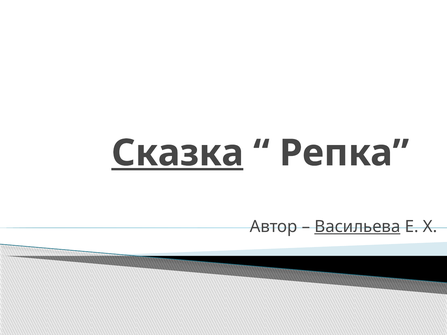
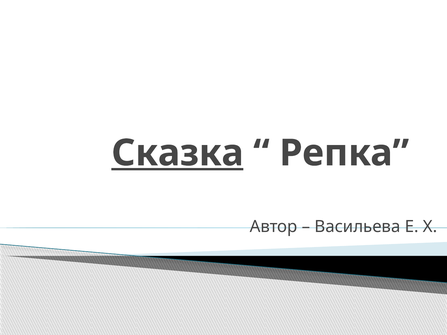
Васильева underline: present -> none (357, 227)
